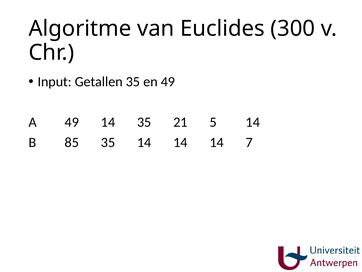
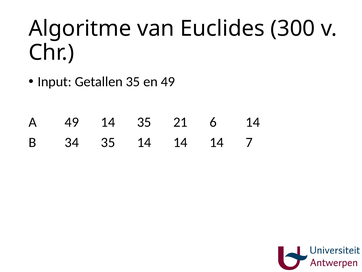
5: 5 -> 6 (213, 122)
85: 85 -> 34 (72, 142)
